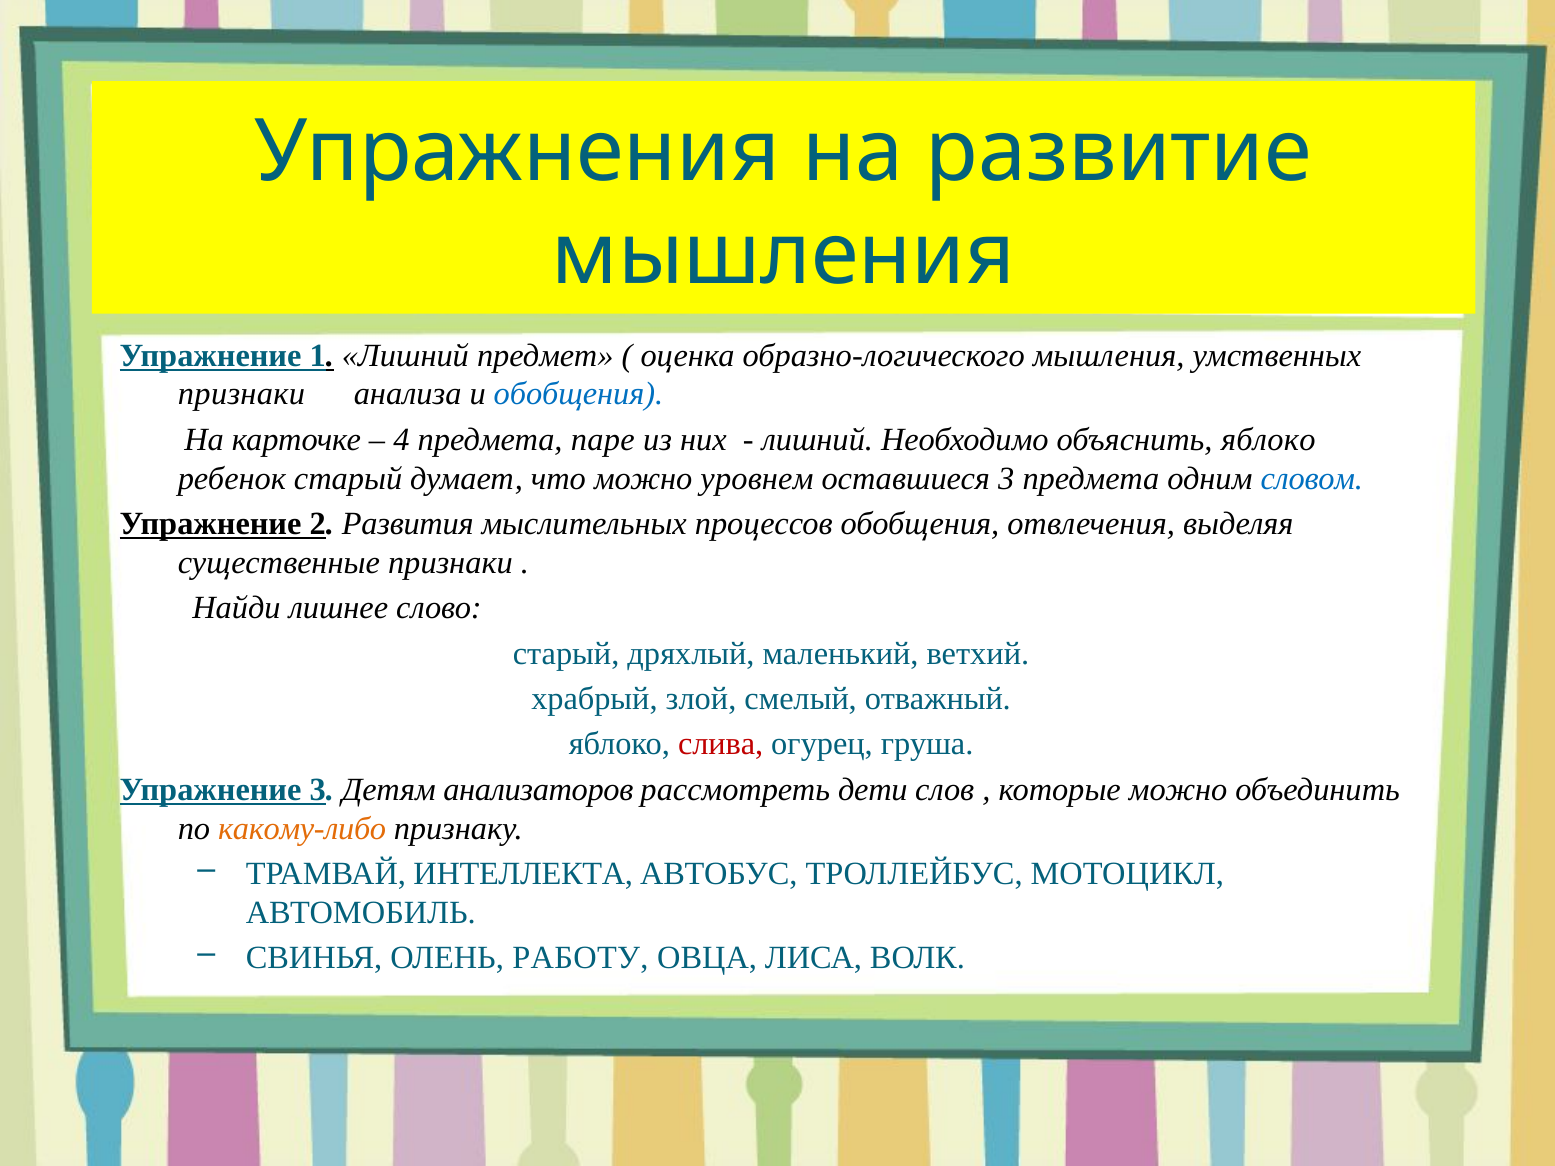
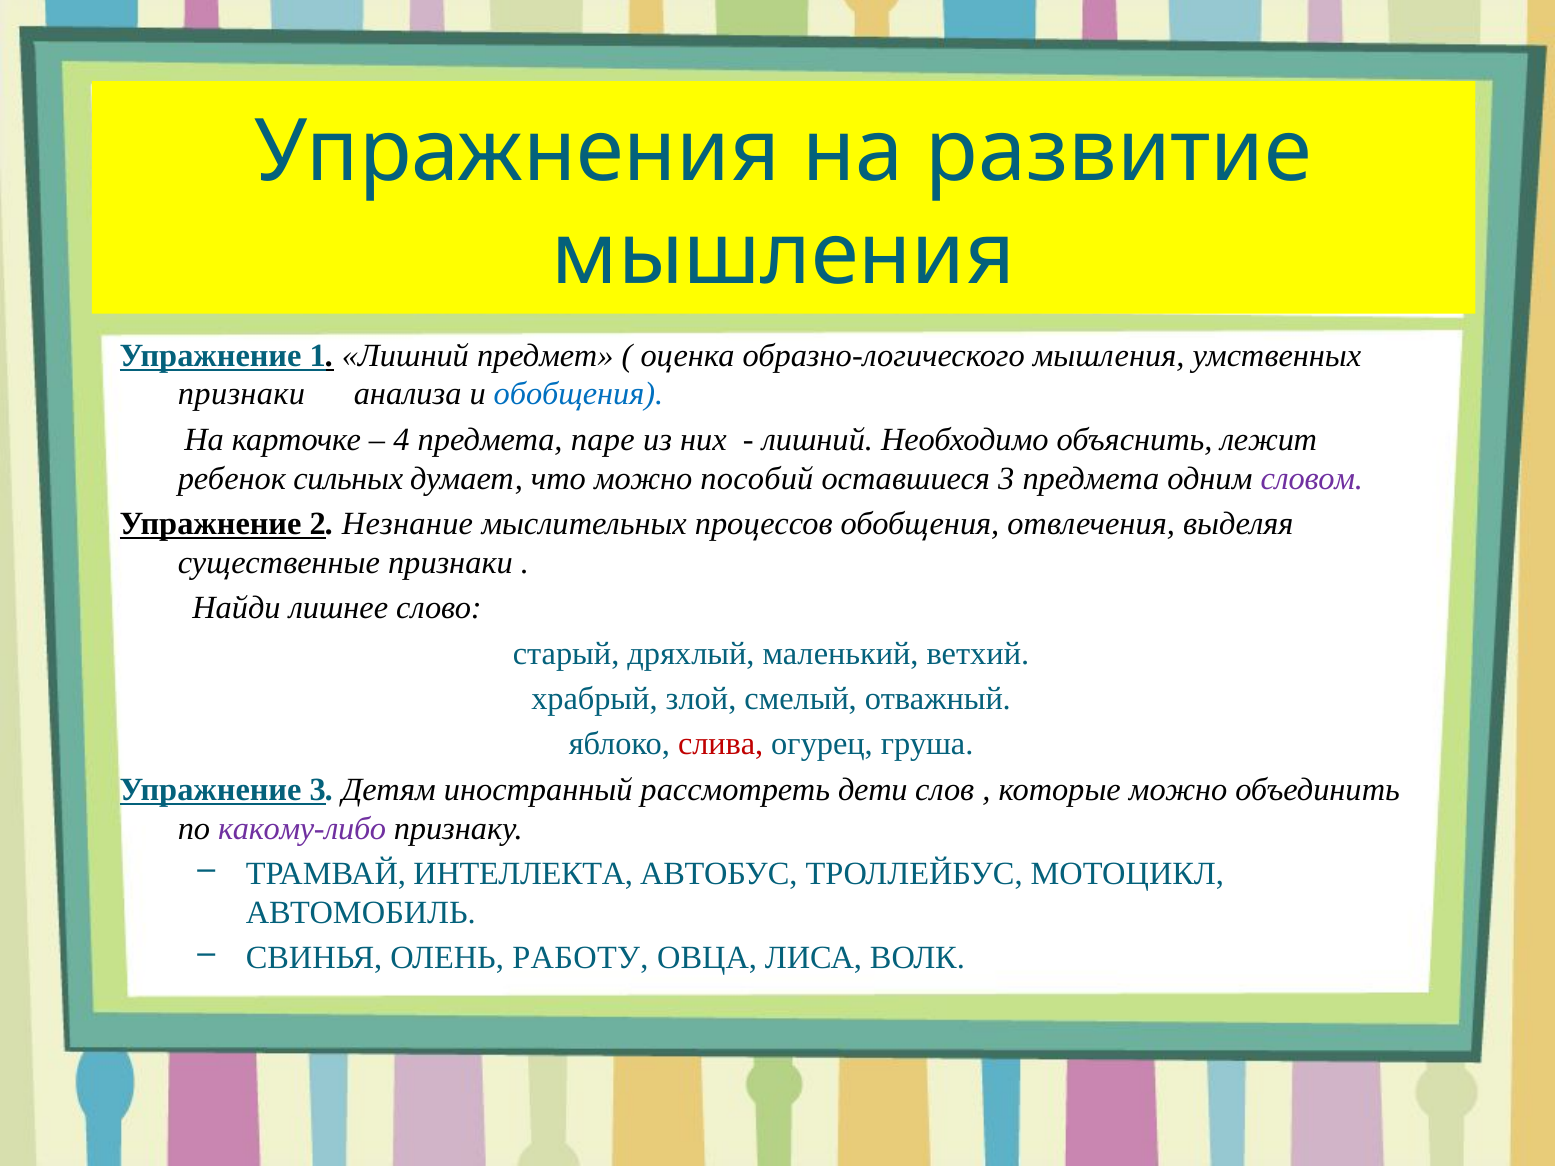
объяснить яблоко: яблоко -> лежит (1269, 440)
ребенок старый: старый -> сильных (348, 479)
уровнем: уровнем -> пособий (757, 479)
словом colour: blue -> purple (1312, 479)
Развития: Развития -> Незнание (408, 524)
анализаторов: анализаторов -> иностранный (538, 790)
какому-либо colour: orange -> purple (302, 829)
